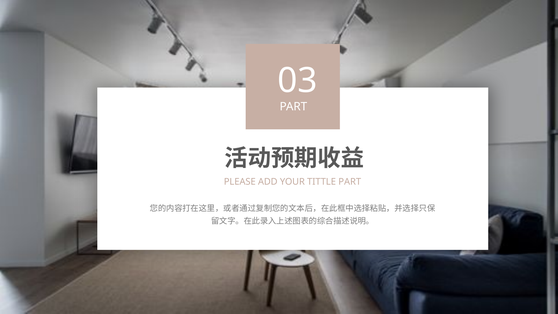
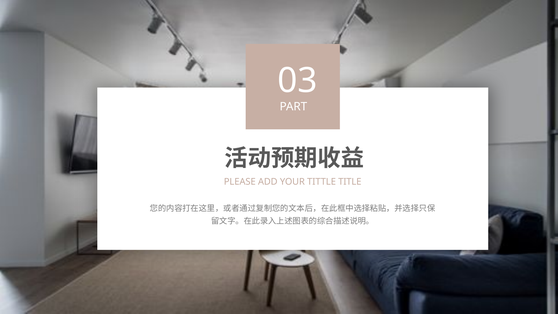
TITTLE PART: PART -> TITLE (350, 182)
